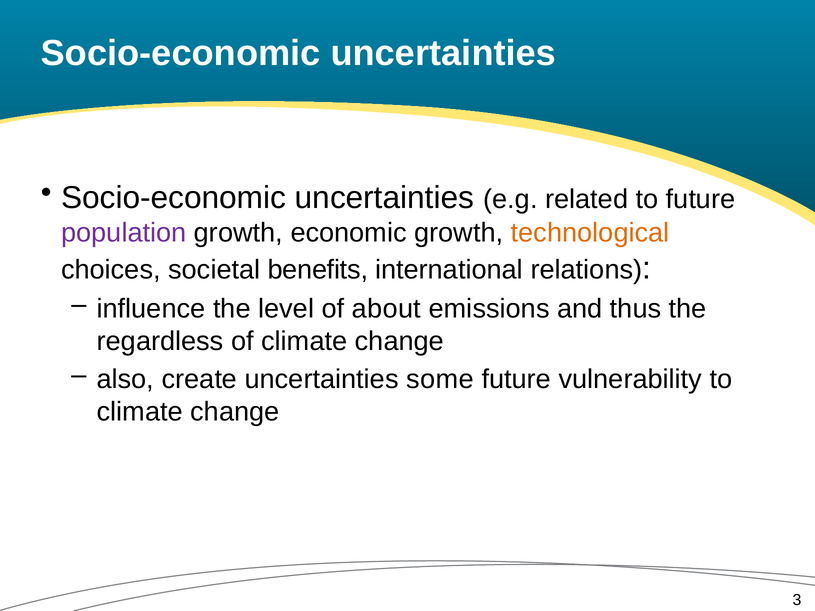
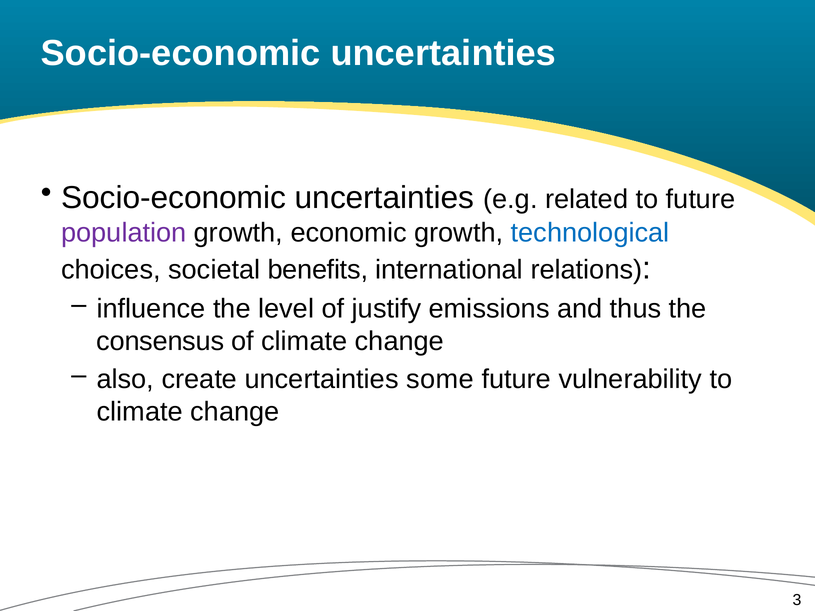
technological colour: orange -> blue (590, 233)
about: about -> justify (387, 309)
regardless: regardless -> consensus (160, 342)
